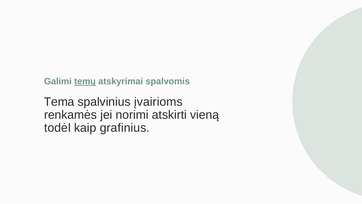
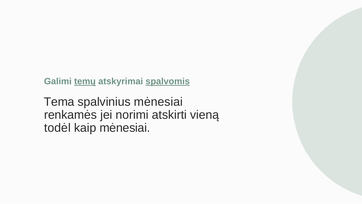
spalvomis underline: none -> present (168, 81)
spalvinius įvairioms: įvairioms -> mėnesiai (158, 102)
kaip grafinius: grafinius -> mėnesiai (125, 128)
